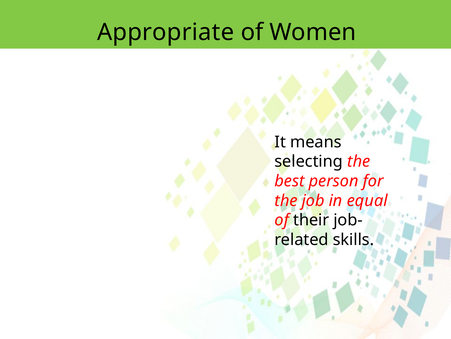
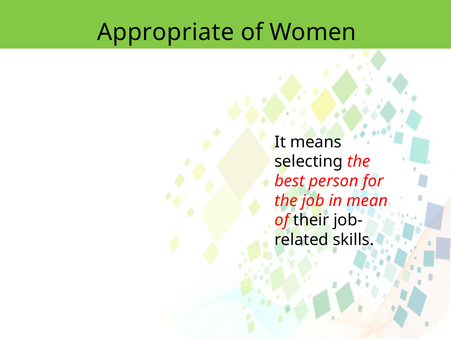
equal: equal -> mean (367, 200)
